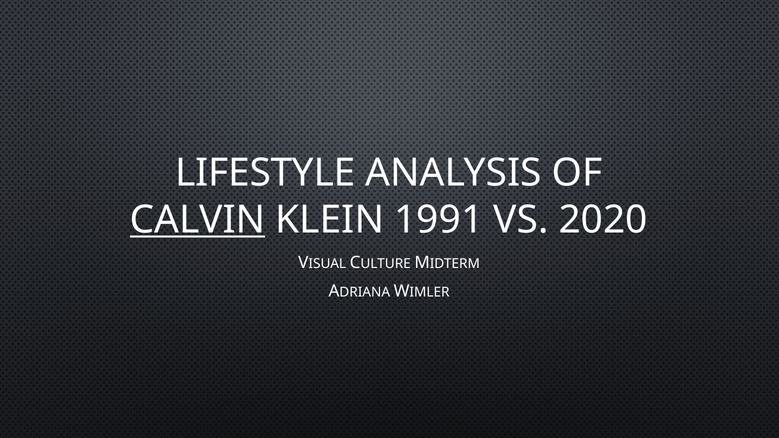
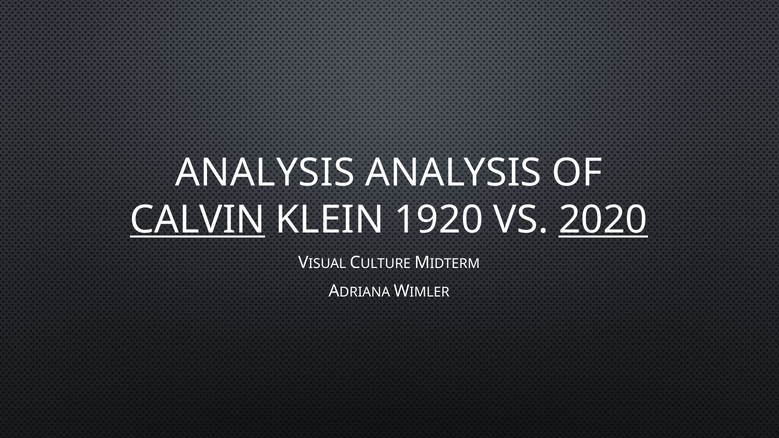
LIFESTYLE: LIFESTYLE -> ANALYSIS (265, 173)
1991: 1991 -> 1920 (439, 220)
2020 underline: none -> present (603, 220)
